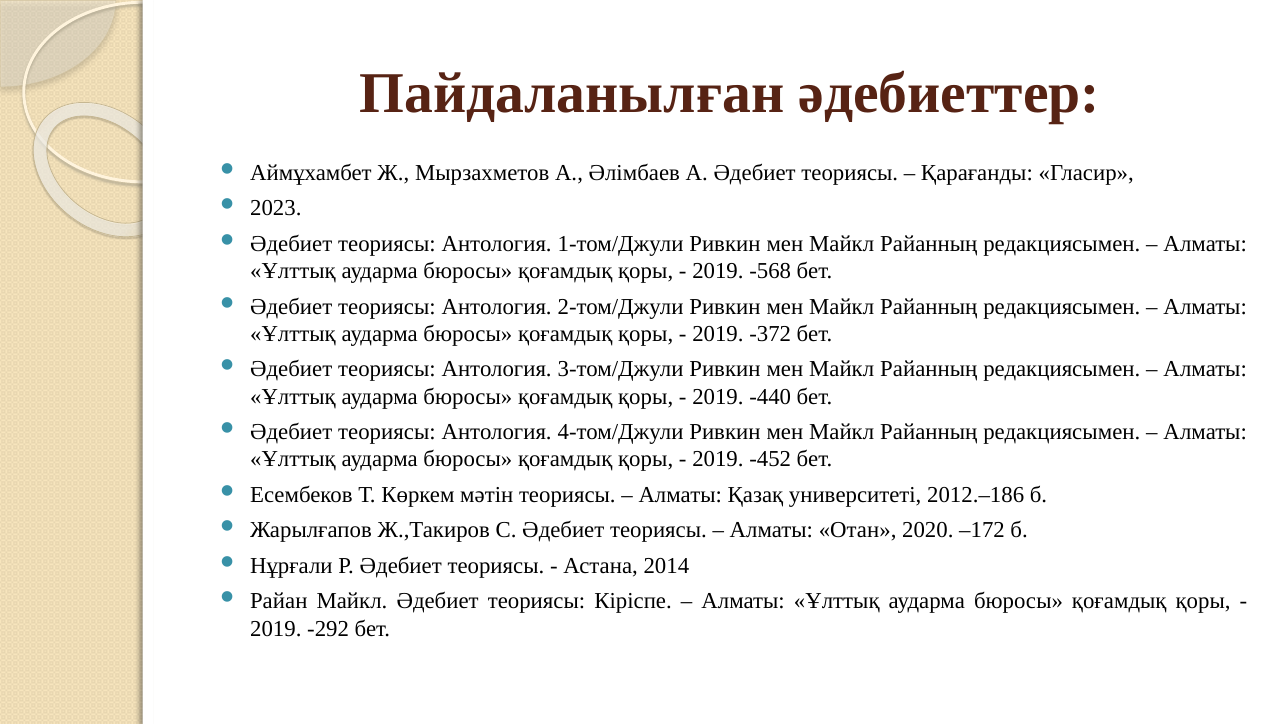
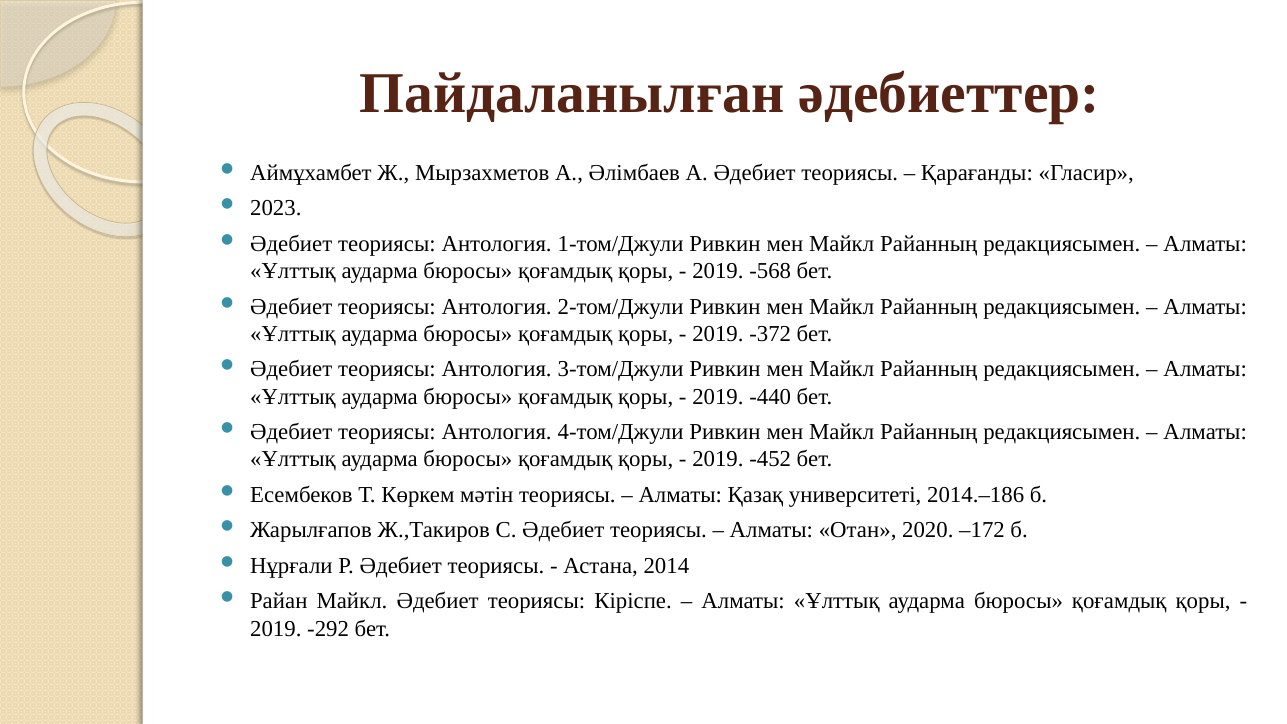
2012.–186: 2012.–186 -> 2014.–186 (976, 495)
